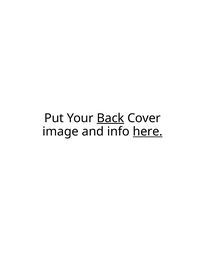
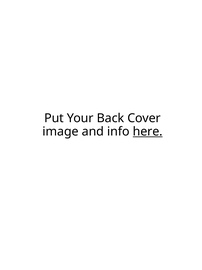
Back underline: present -> none (110, 118)
